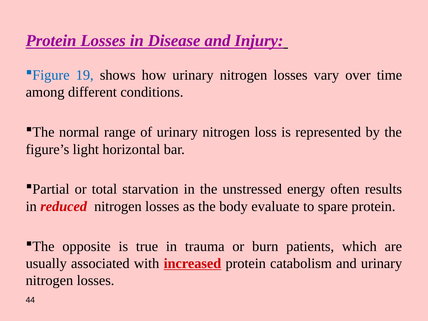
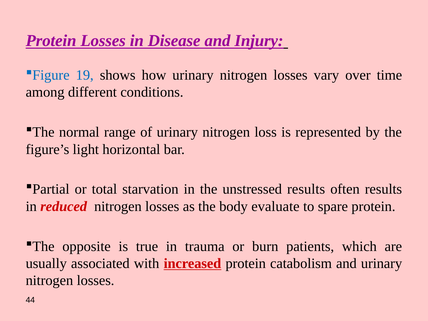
unstressed energy: energy -> results (306, 189)
